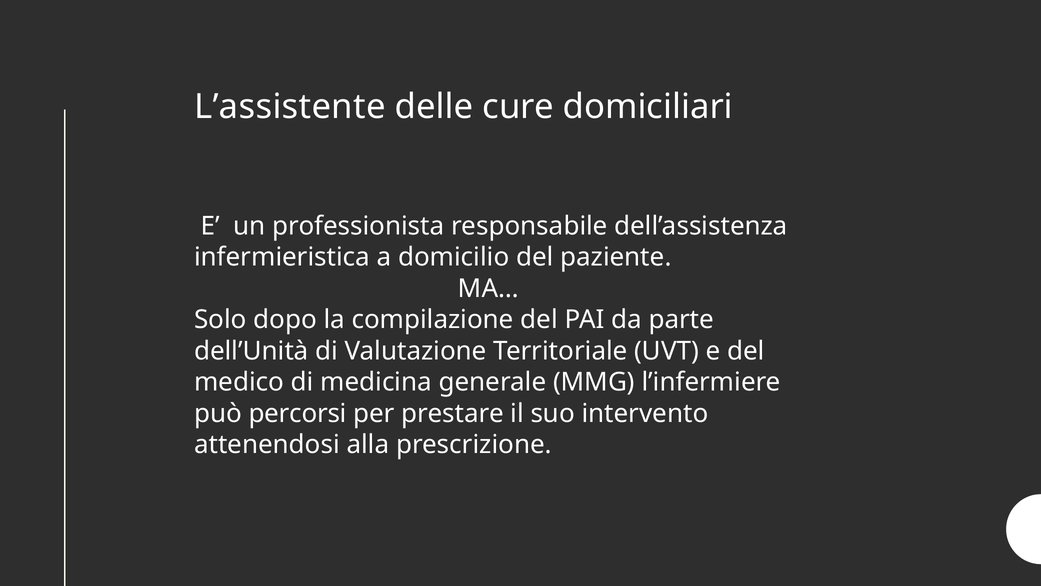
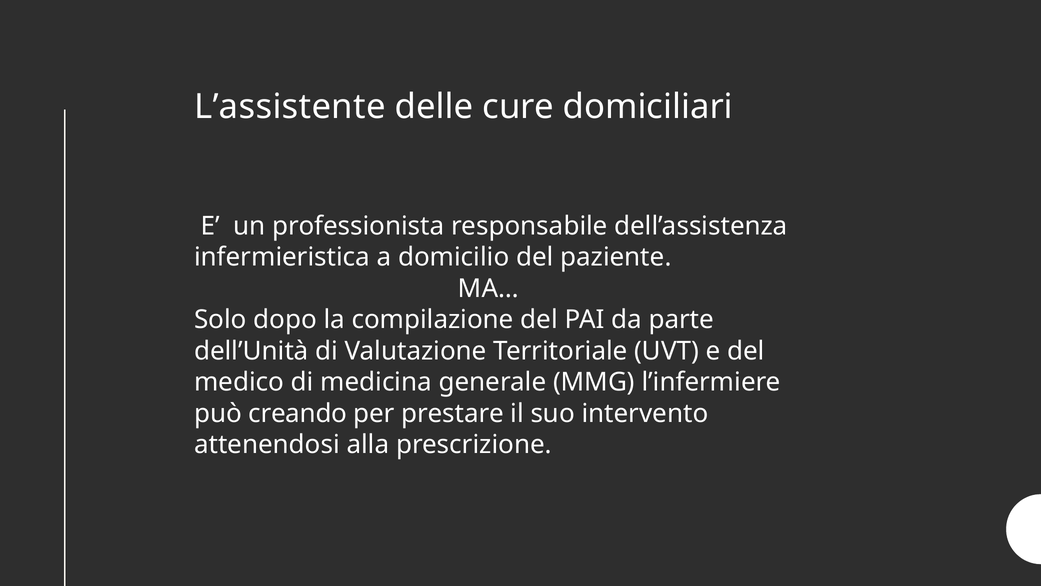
percorsi: percorsi -> creando (298, 413)
